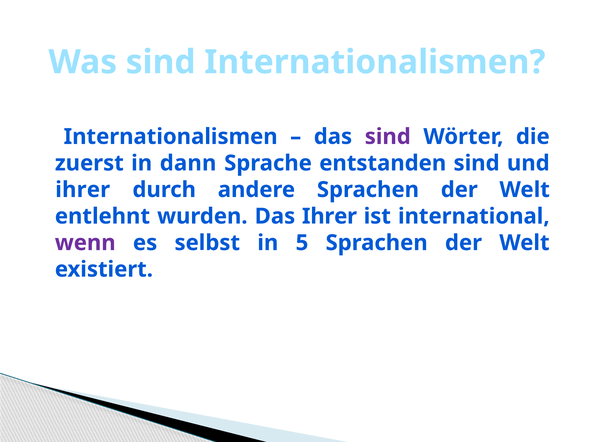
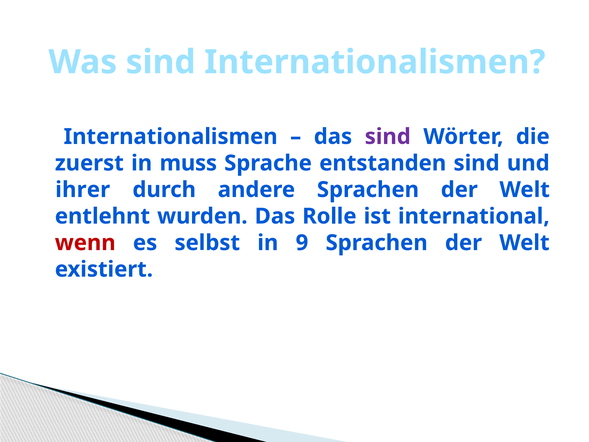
dann: dann -> muss (188, 163)
Das Ihrer: Ihrer -> Rolle (329, 216)
wenn colour: purple -> red (85, 243)
5: 5 -> 9 (302, 243)
